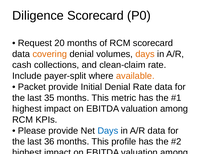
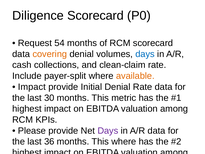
20: 20 -> 54 (60, 43)
days colour: orange -> blue (145, 54)
Packet: Packet -> Impact (32, 87)
35: 35 -> 30 (49, 98)
Days colour: blue -> purple (108, 130)
This profile: profile -> where (124, 141)
